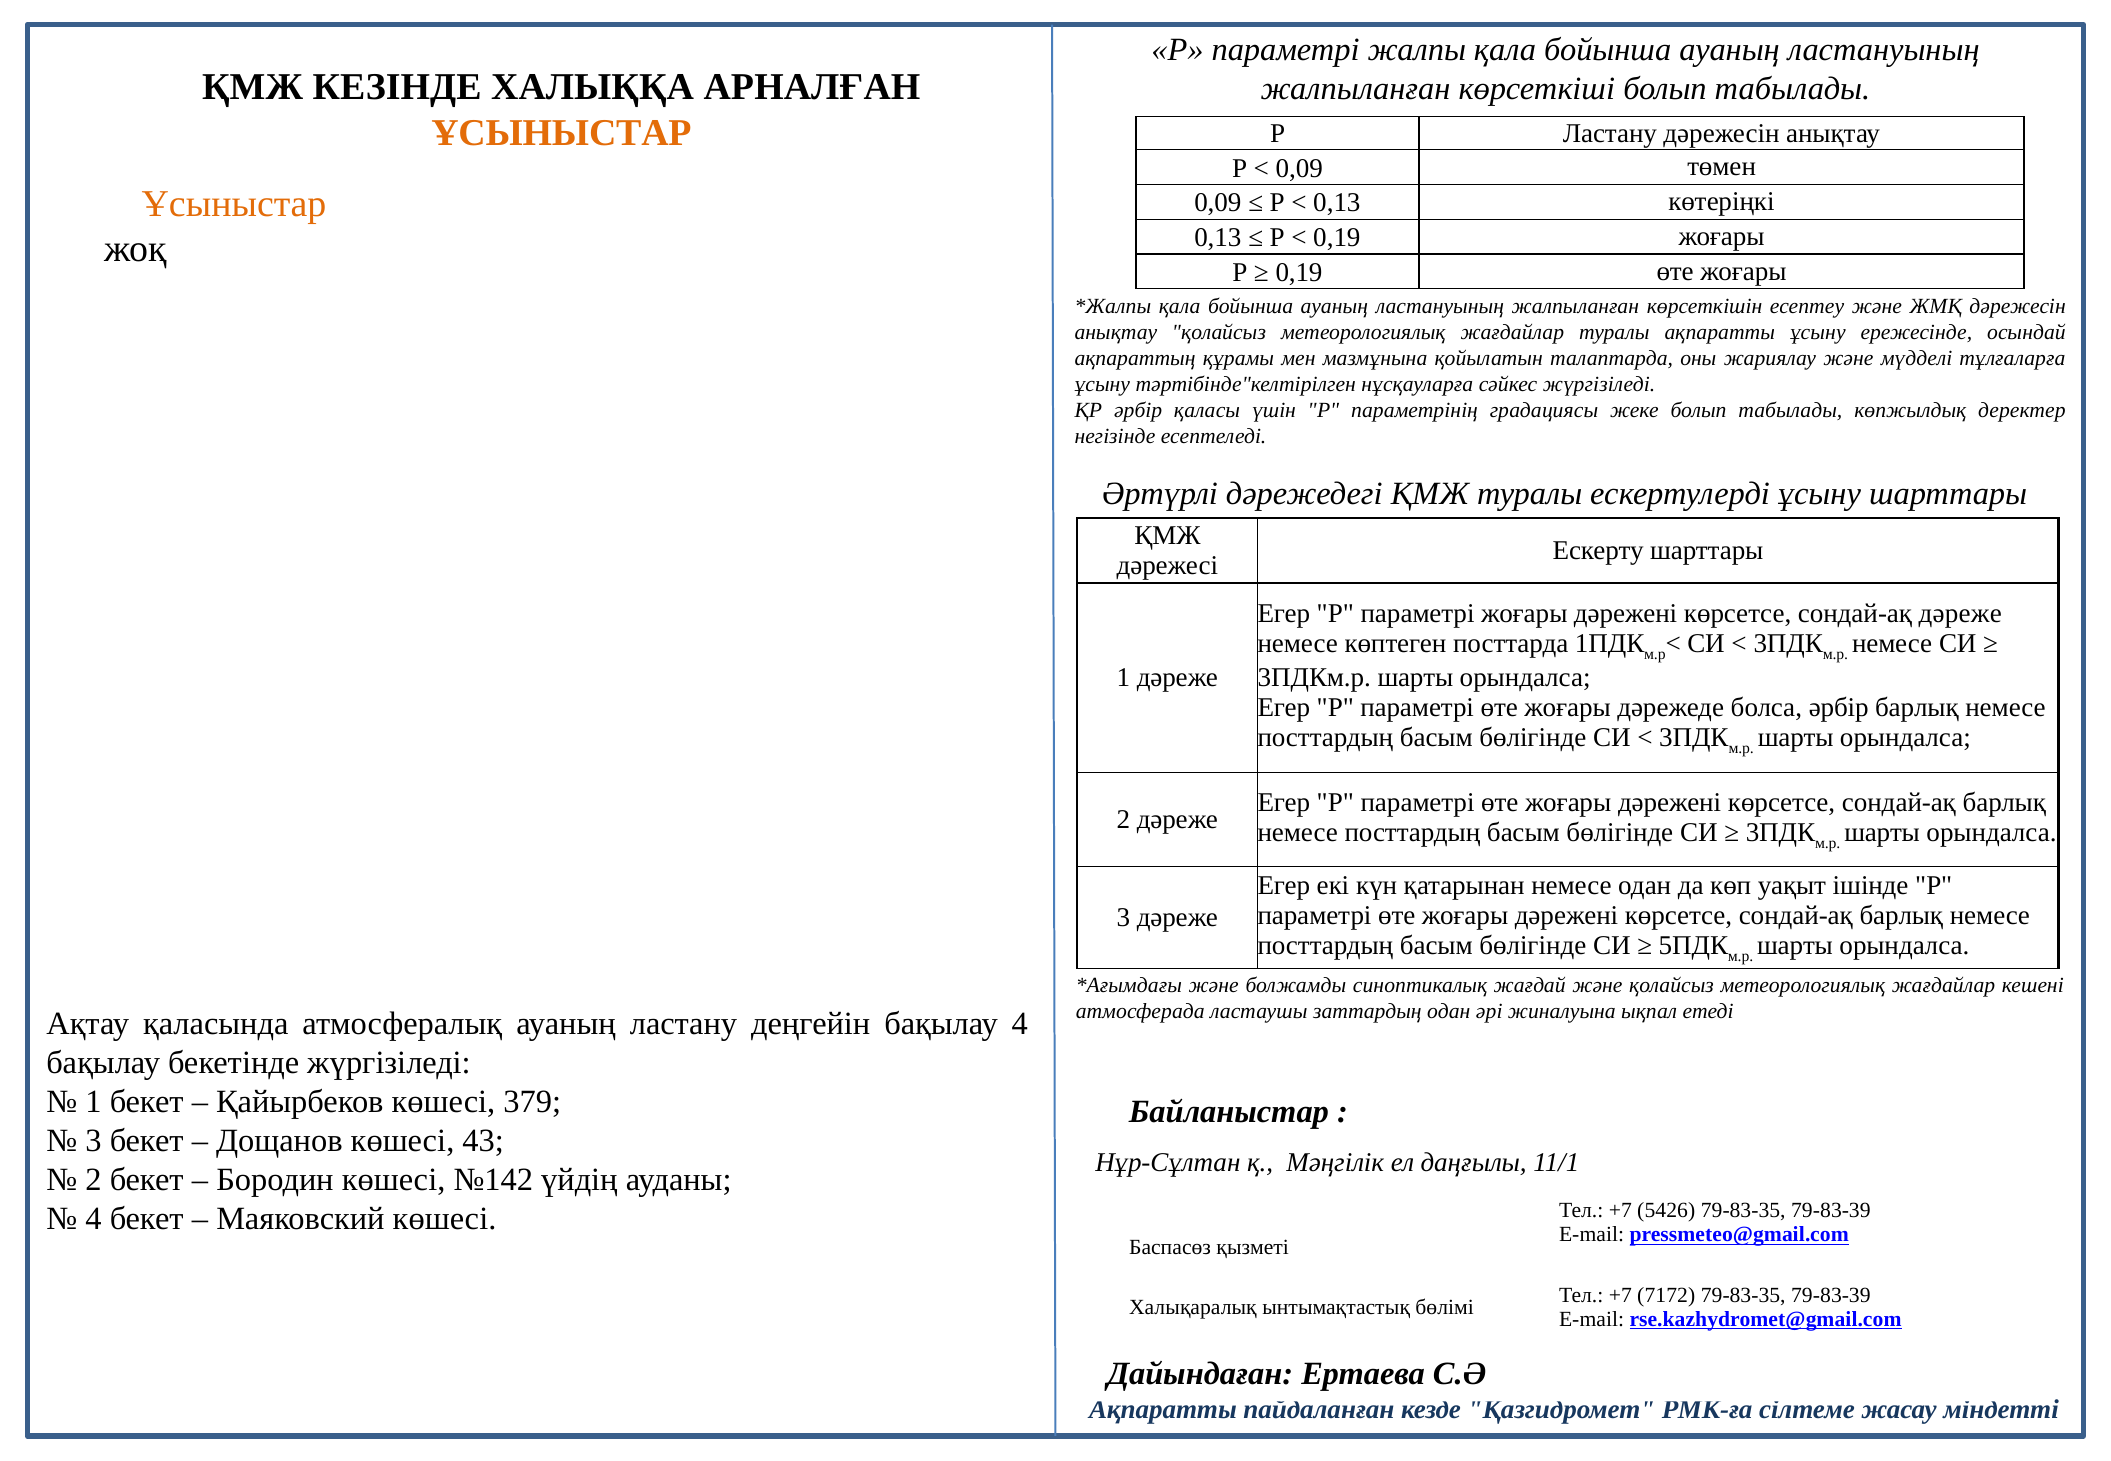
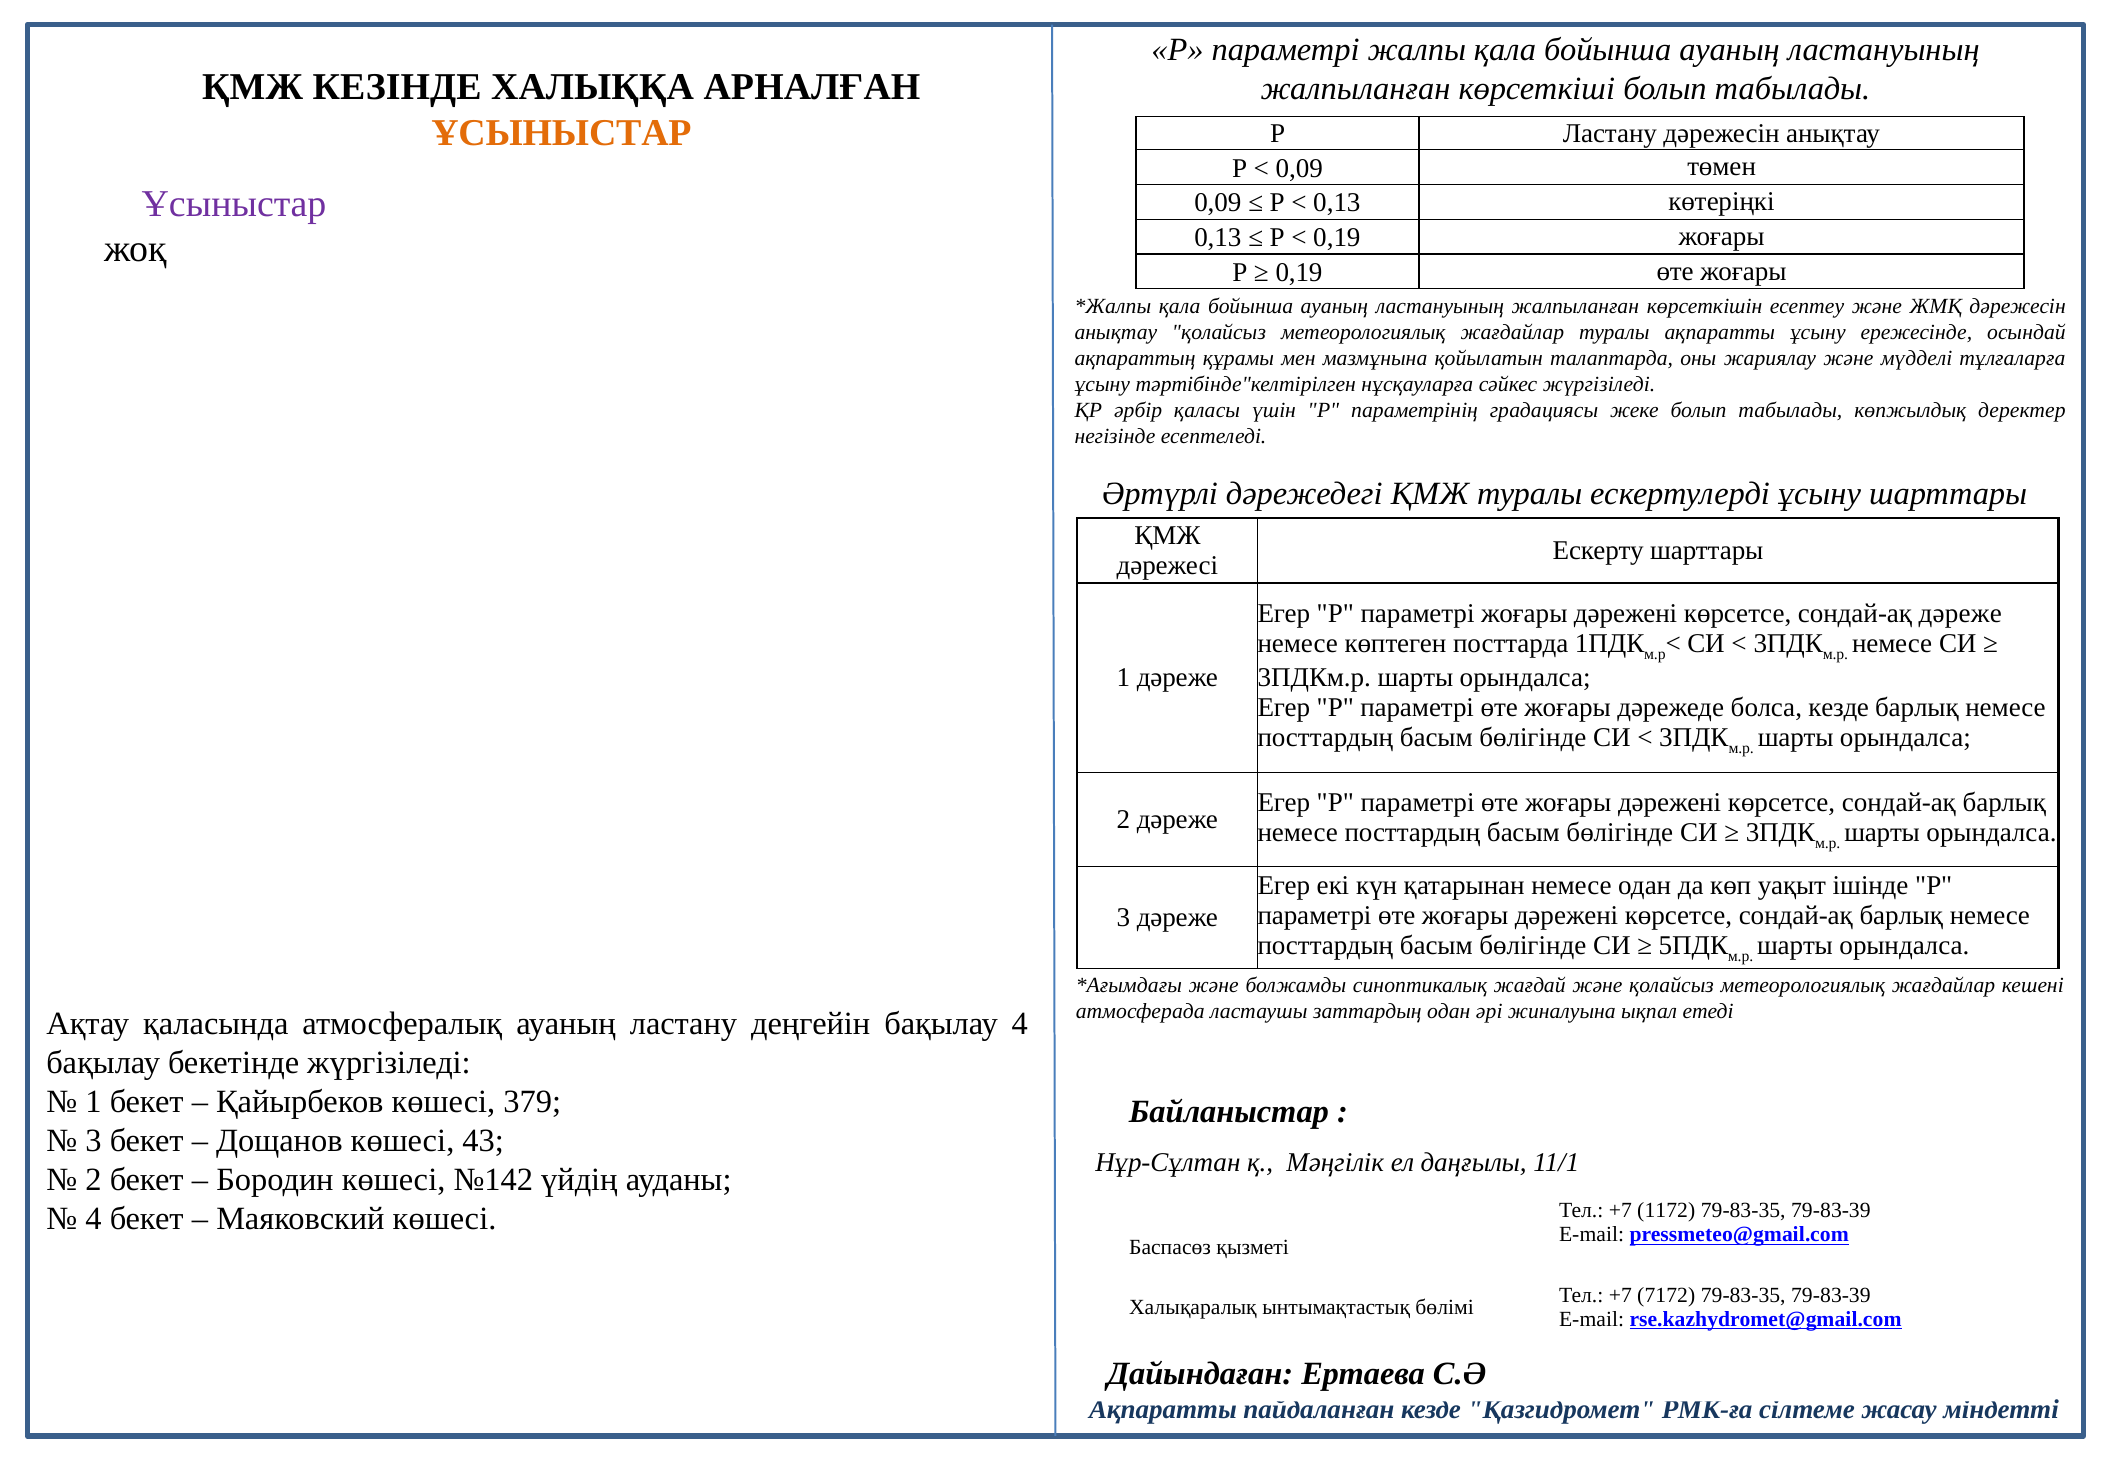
Ұсыныстар colour: orange -> purple (234, 204)
болса әрбір: әрбір -> кезде (1839, 708)
5426: 5426 -> 1172 (1666, 1211)
